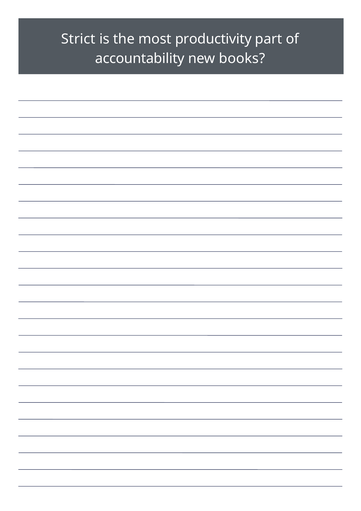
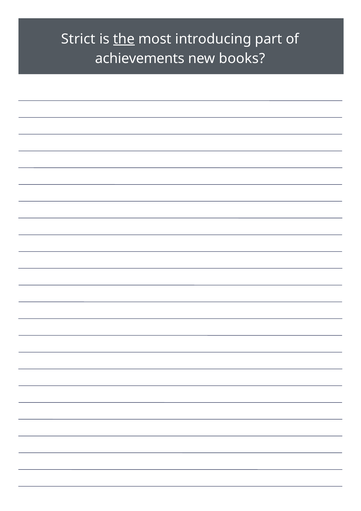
the underline: none -> present (124, 39)
productivity: productivity -> introducing (213, 39)
accountability: accountability -> achievements (140, 58)
